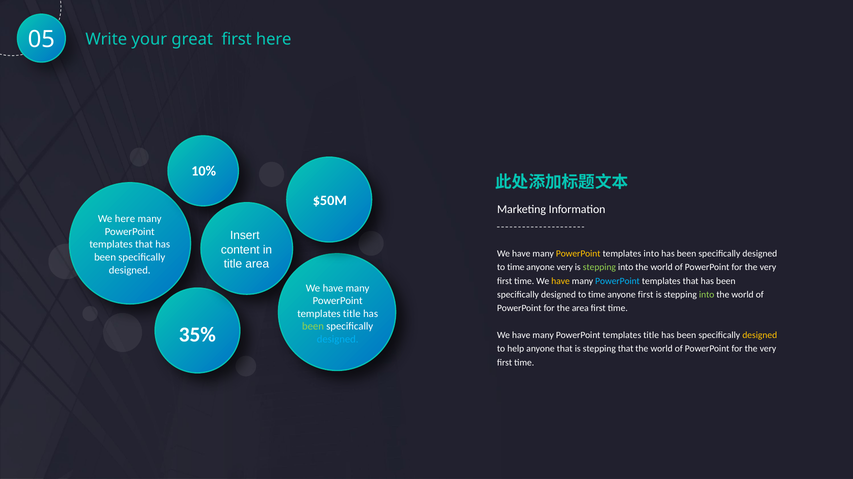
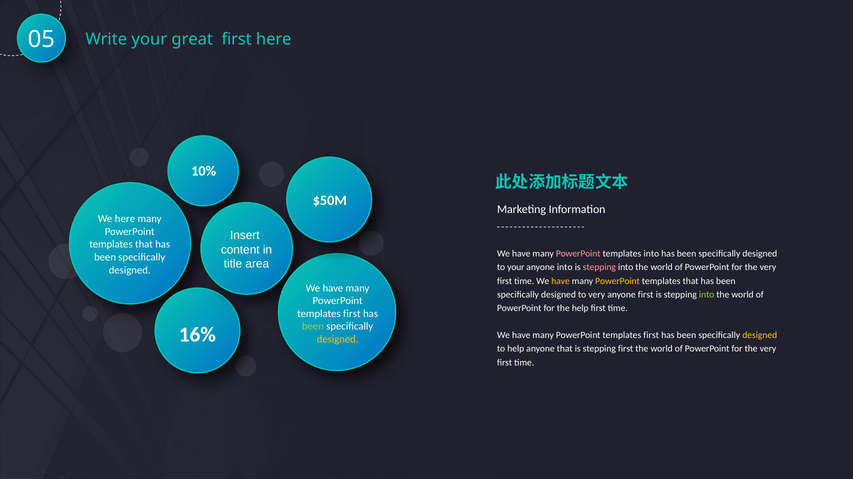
PowerPoint colour: yellow -> pink (578, 254)
time: time -> your (516, 268)
anyone very: very -> into (565, 268)
stepping colour: light green -> pink (599, 268)
PowerPoint colour: light blue -> yellow (617, 281)
time: time -> very (597, 295)
the area: area -> help (580, 309)
title: title -> first (352, 314)
35%: 35% -> 16% (197, 335)
title: title -> first (651, 336)
designed colour: light blue -> yellow (338, 340)
stepping that: that -> first (626, 349)
